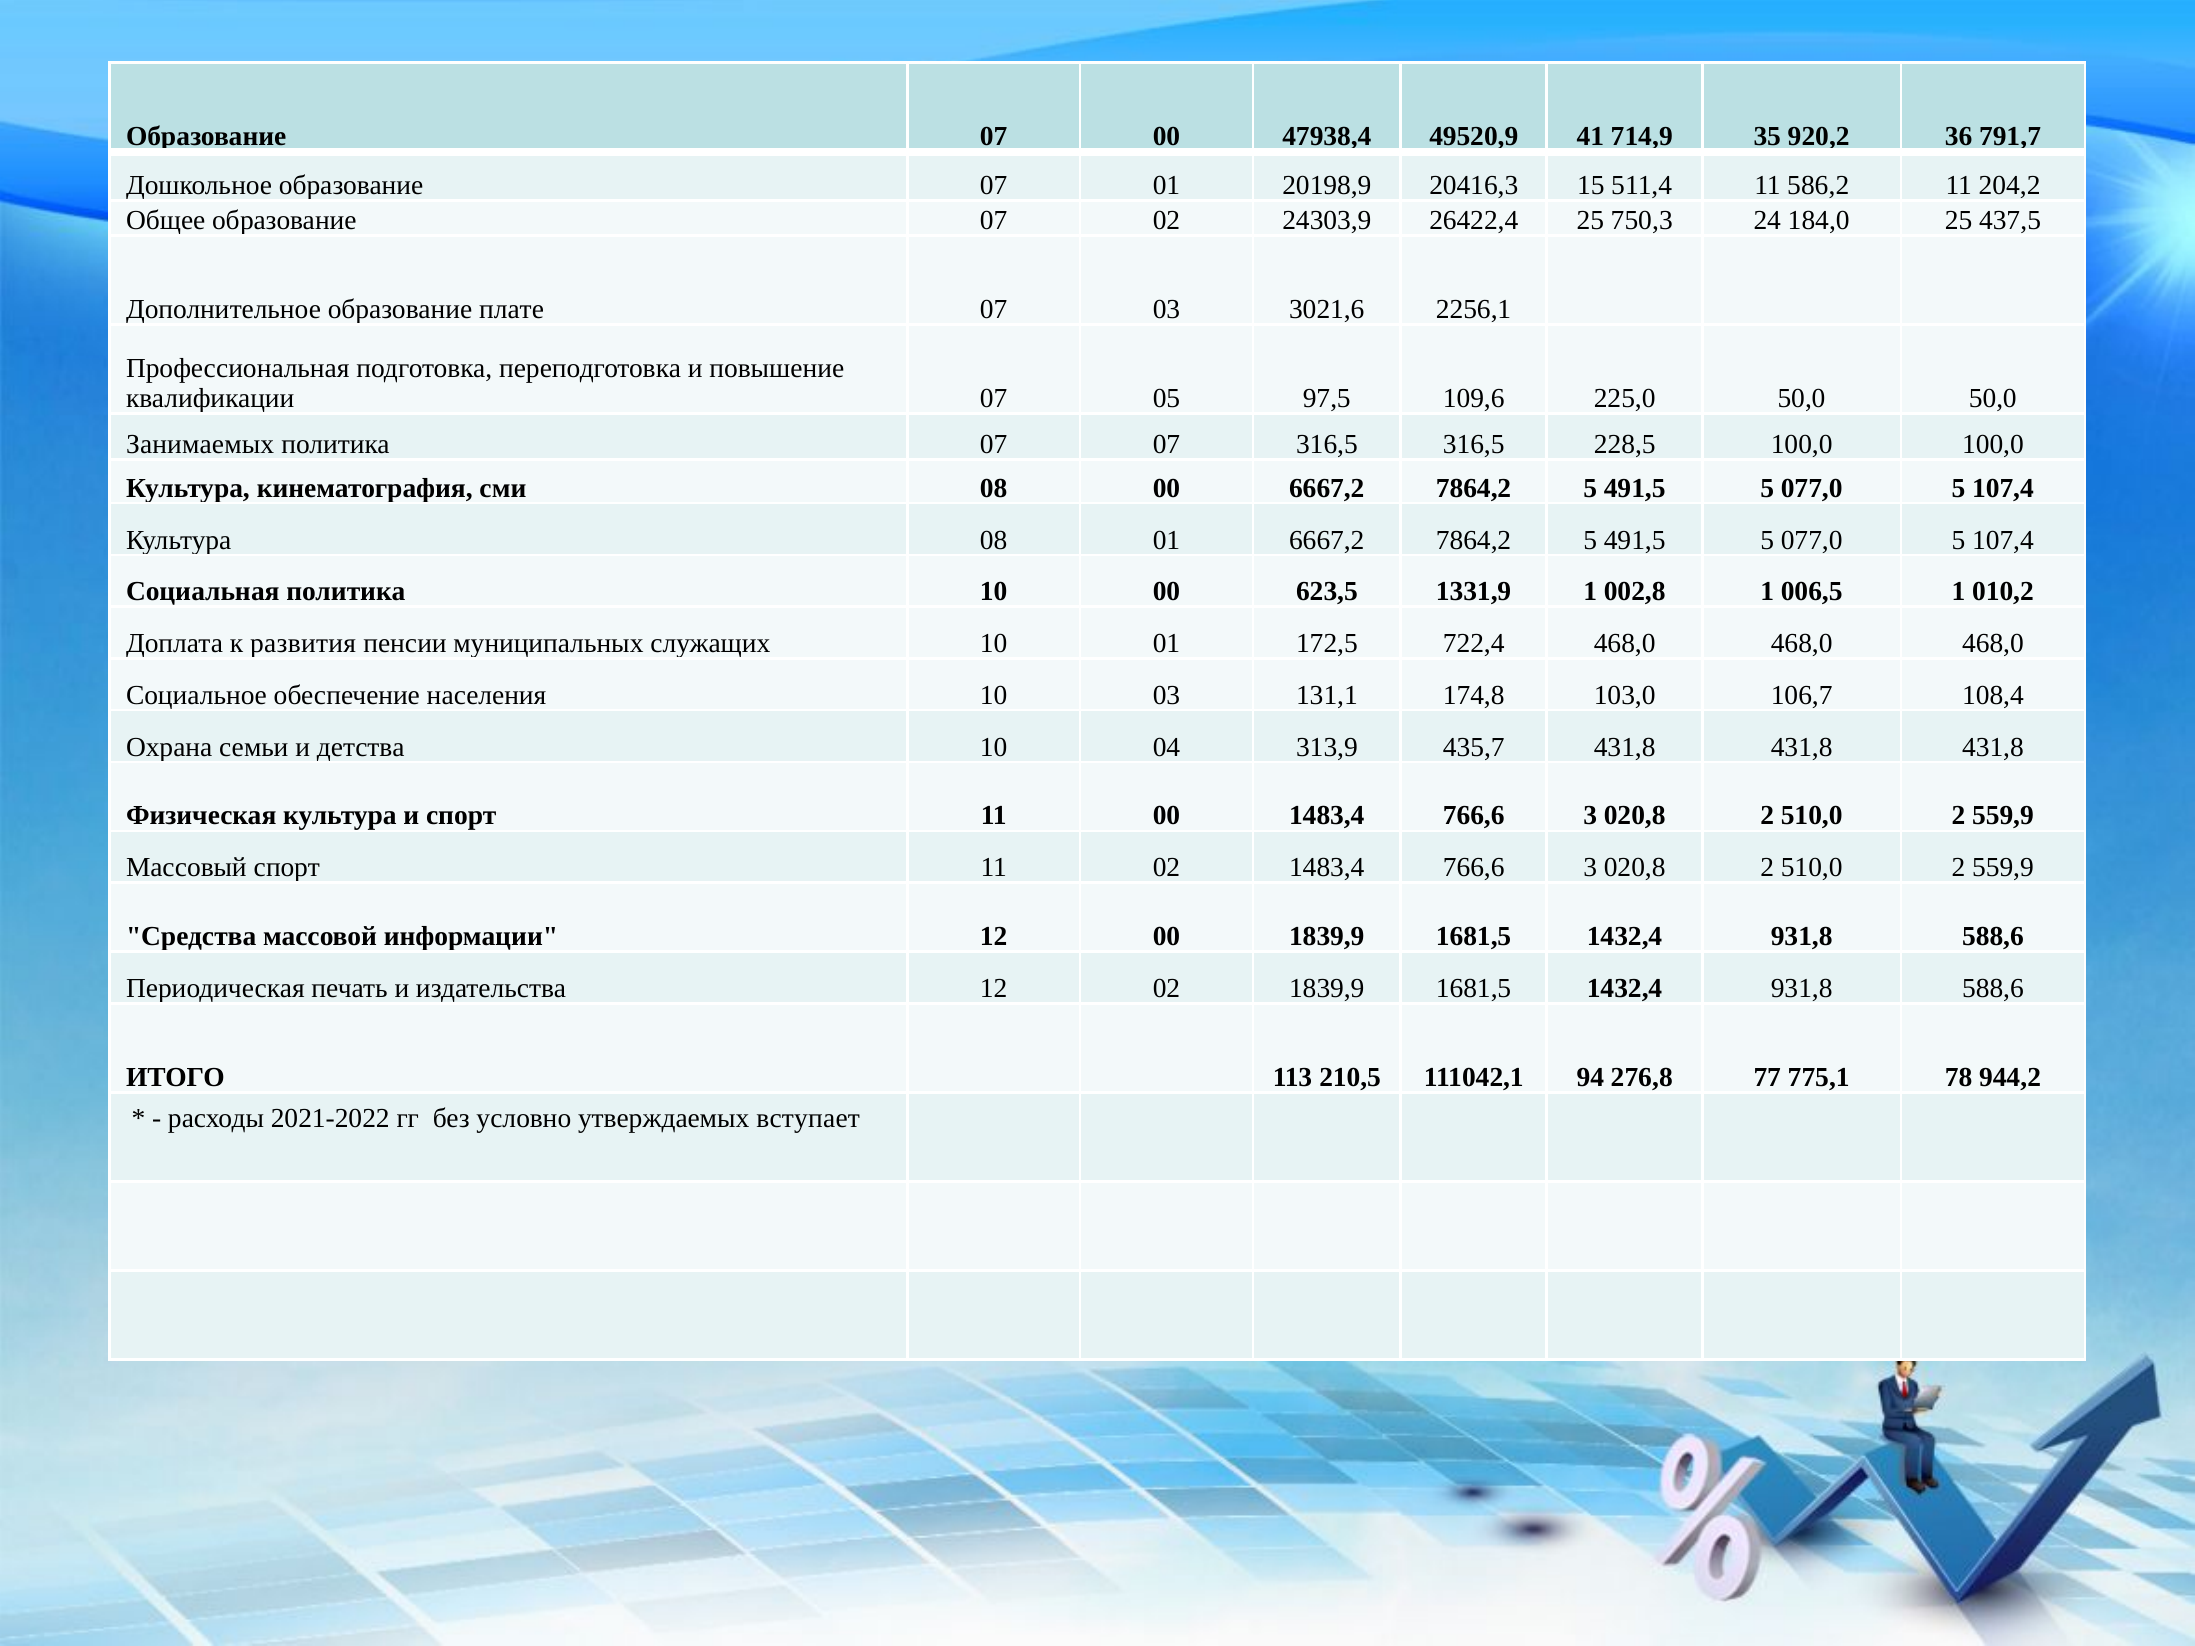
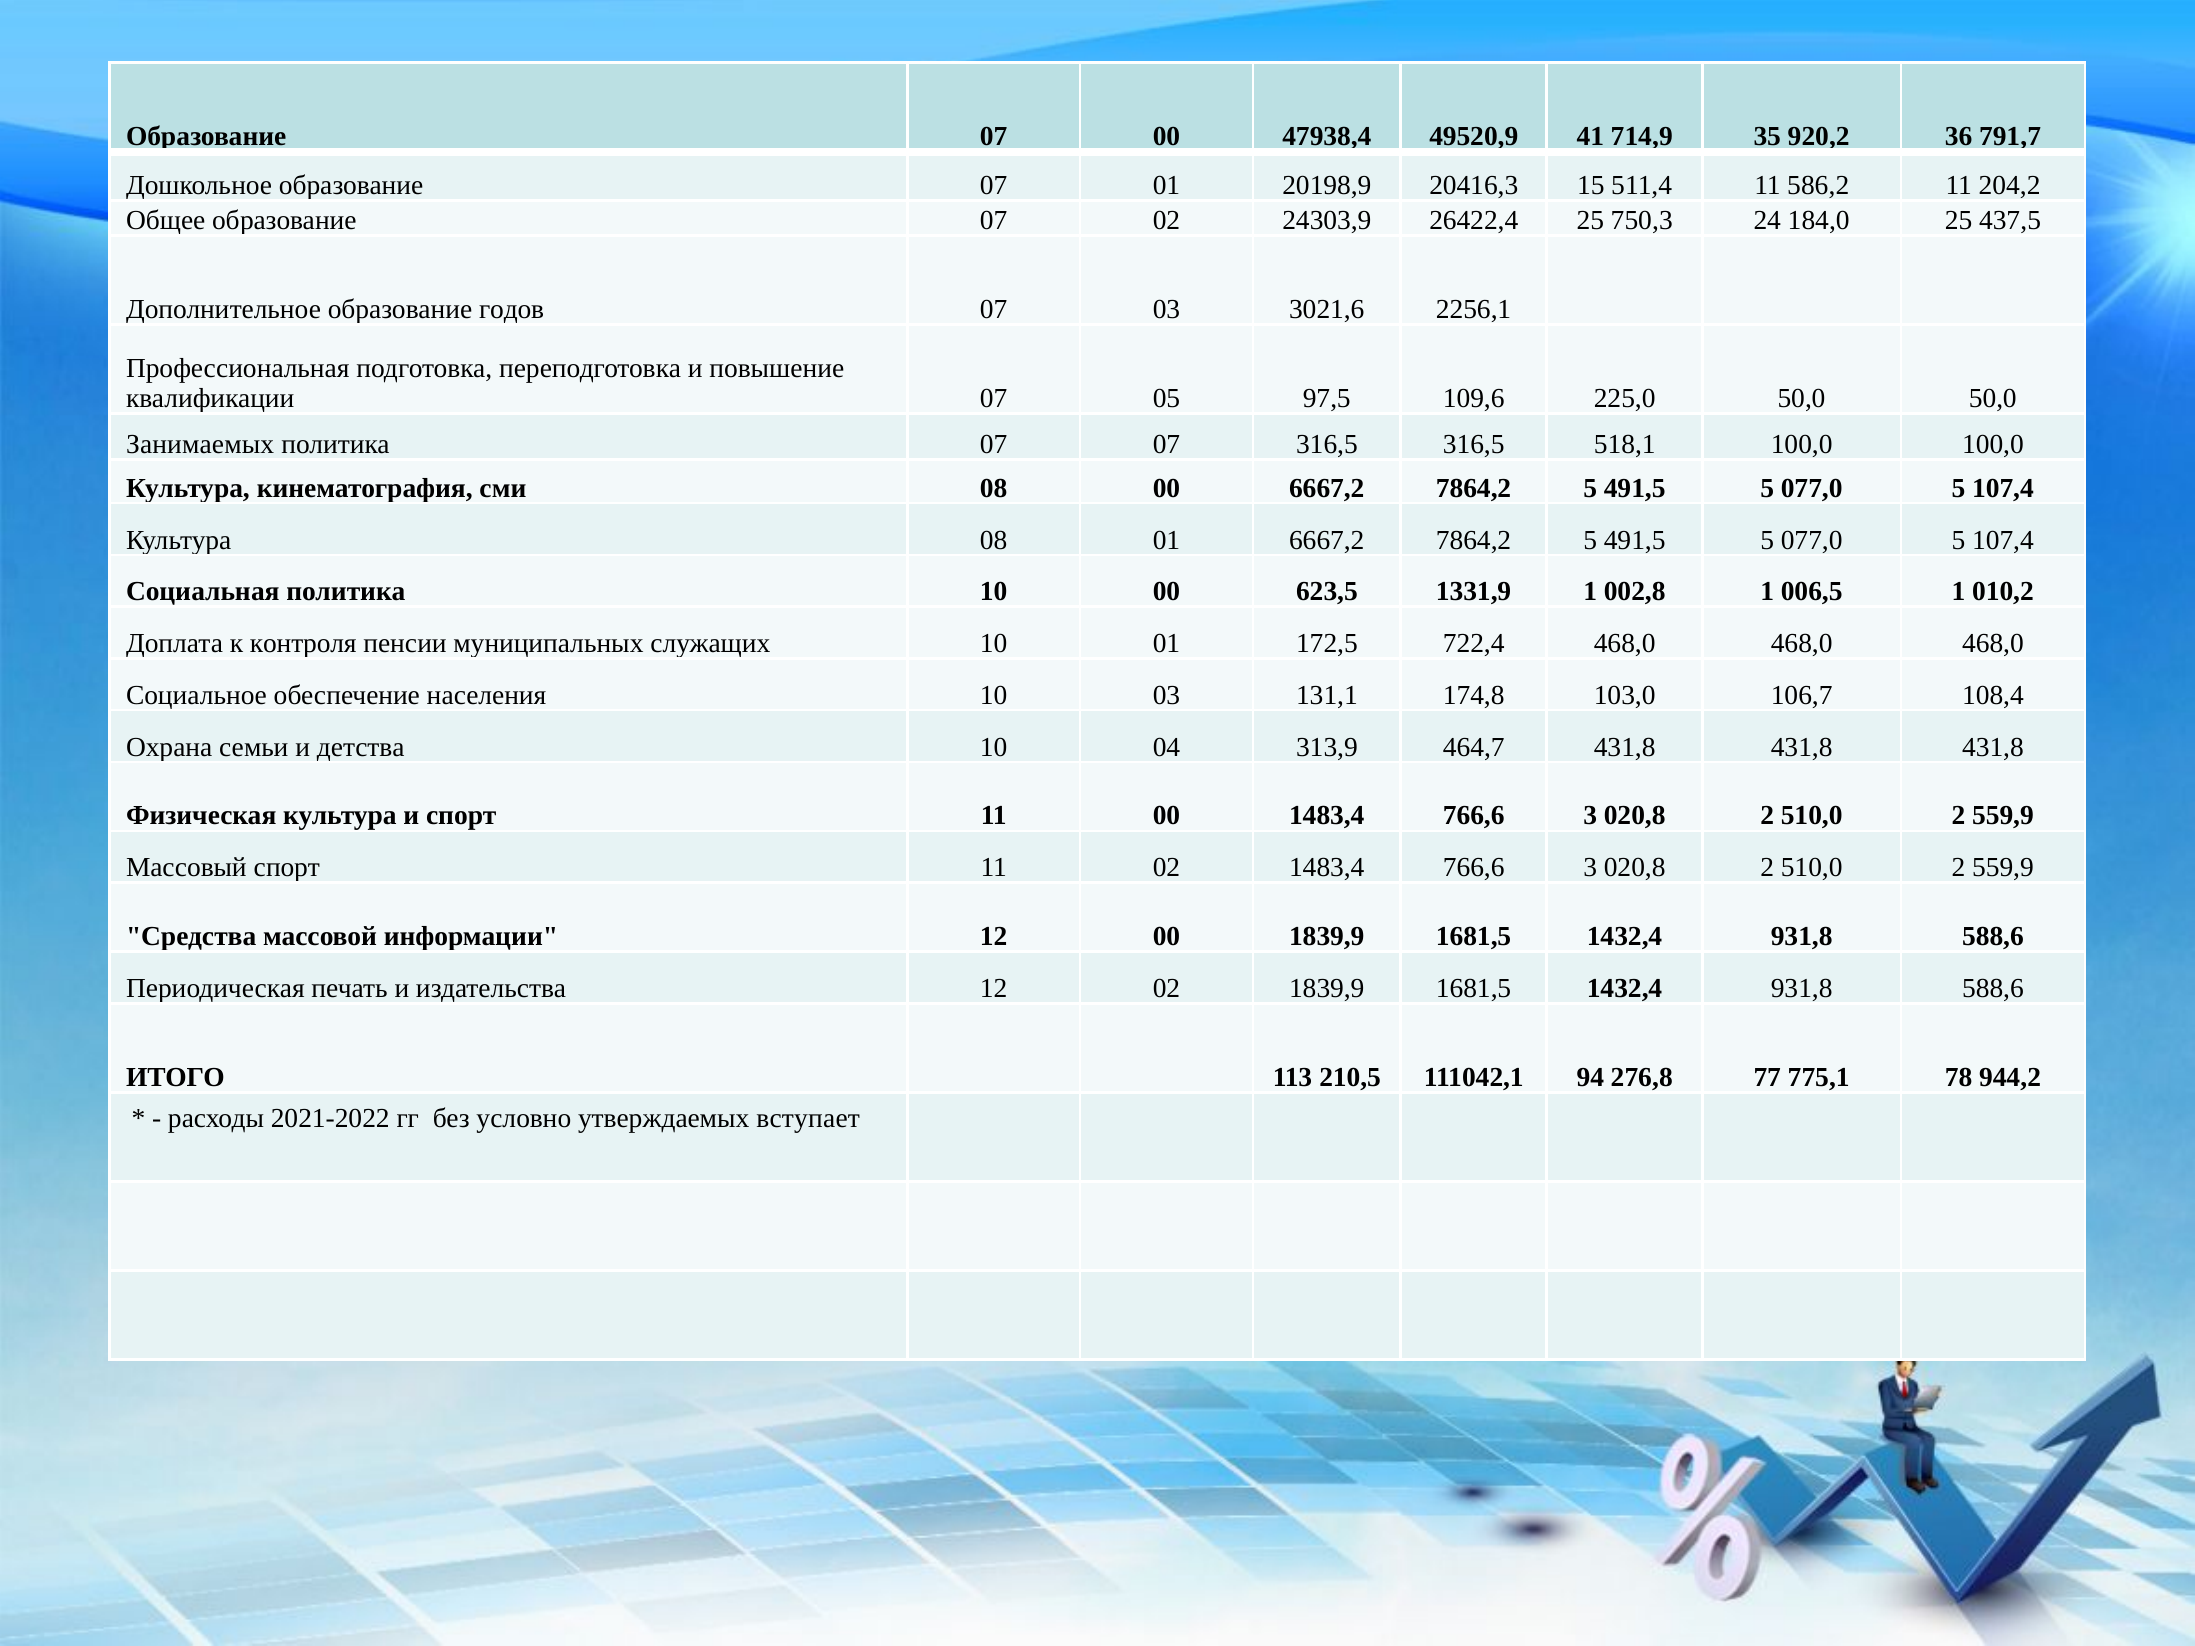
плате: плате -> годов (512, 310)
228,5: 228,5 -> 518,1 (1625, 445)
развития: развития -> контроля (303, 644)
435,7: 435,7 -> 464,7 (1474, 747)
